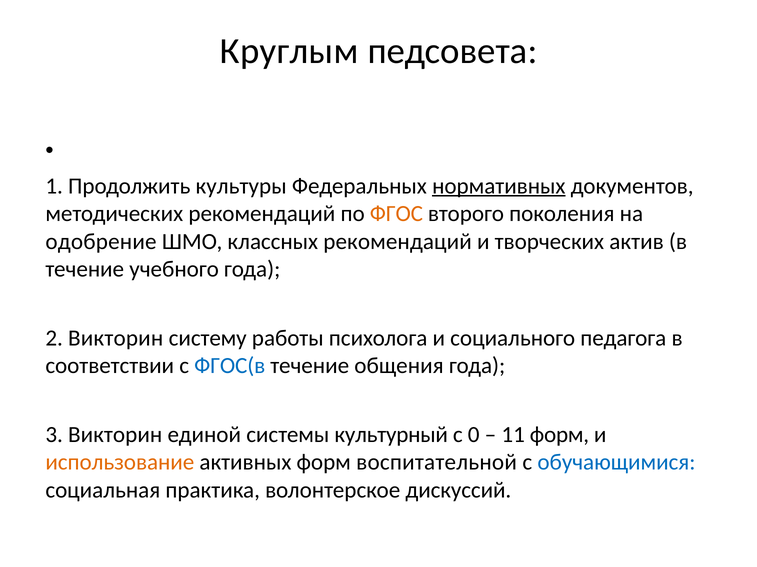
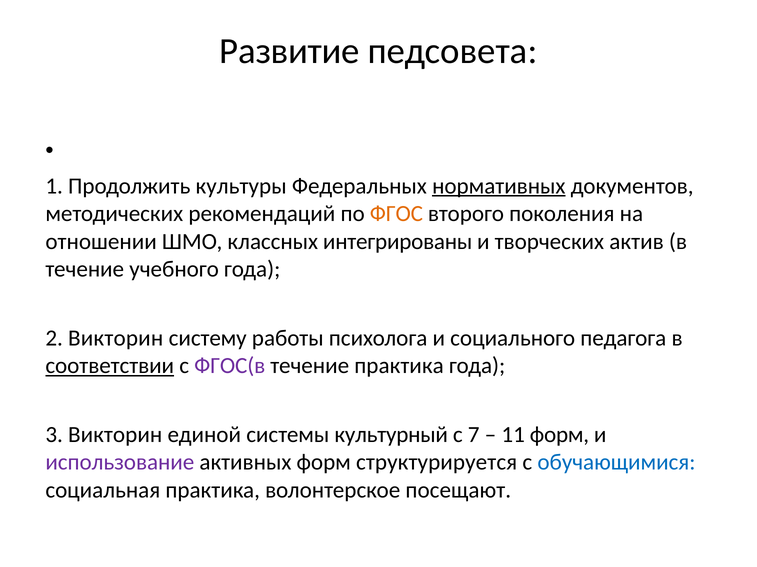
Круглым: Круглым -> Развитие (290, 51)
одобрение: одобрение -> отношении (101, 242)
классных рекомендаций: рекомендаций -> интегрированы (398, 242)
соответствии underline: none -> present (110, 366)
ФГОС(в colour: blue -> purple (230, 366)
течение общения: общения -> практика (399, 366)
0: 0 -> 7 (474, 435)
использование colour: orange -> purple (120, 463)
воспитательной: воспитательной -> структурируется (437, 463)
дискуссий: дискуссий -> посещают (458, 491)
